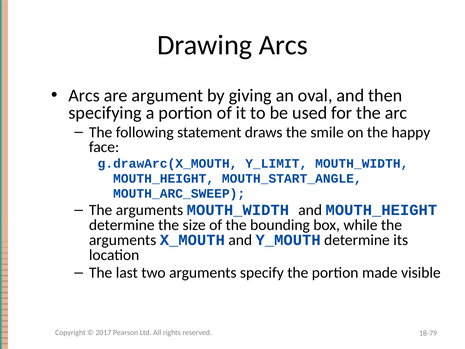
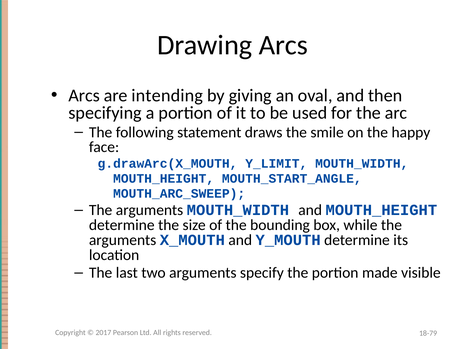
argument: argument -> intending (167, 96)
